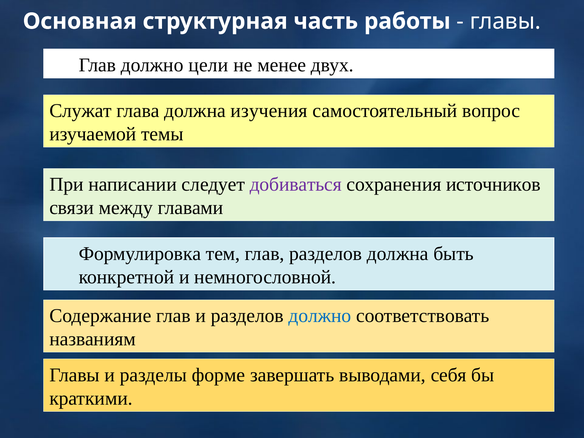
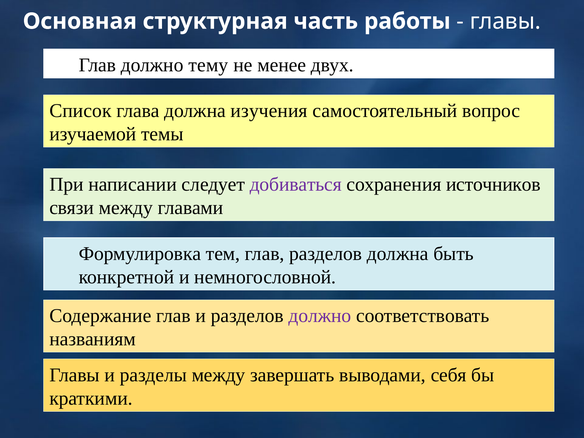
цели: цели -> тему (208, 65)
Служат: Служат -> Список (80, 111)
должно colour: blue -> purple (320, 316)
разделы форме: форме -> между (219, 375)
